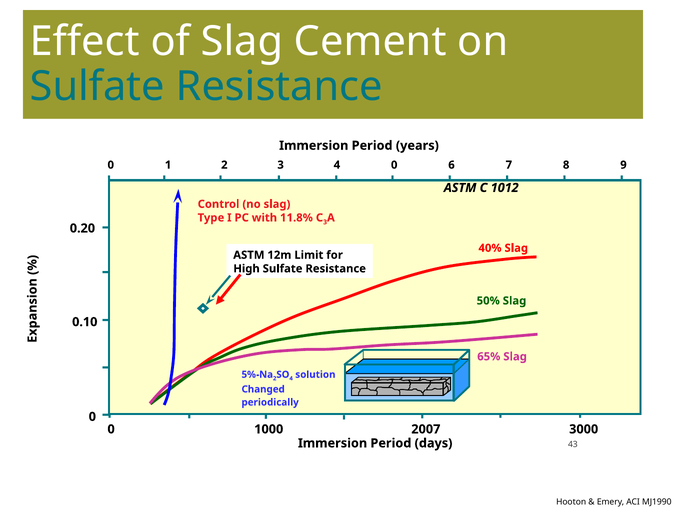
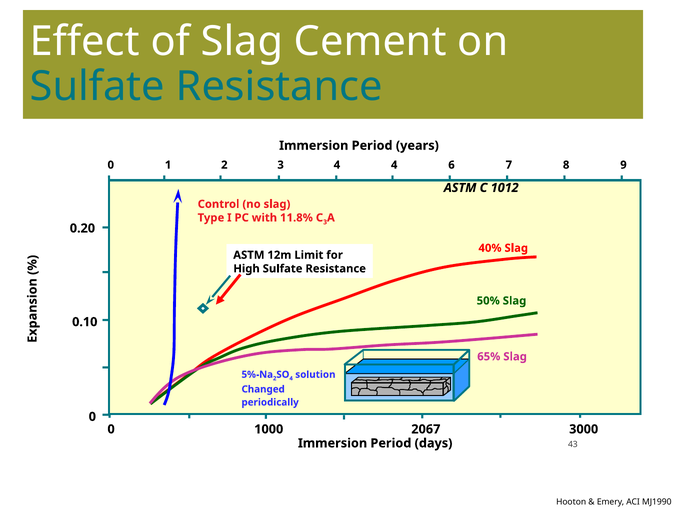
4 0: 0 -> 4 (394, 165)
2007: 2007 -> 2067 (426, 429)
